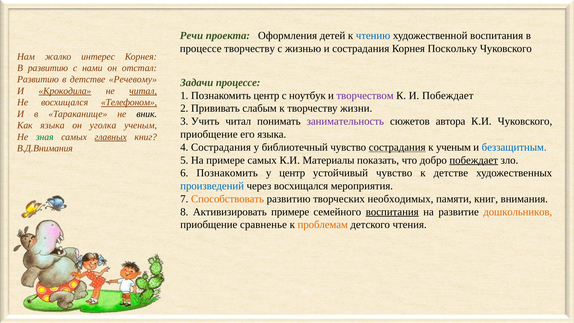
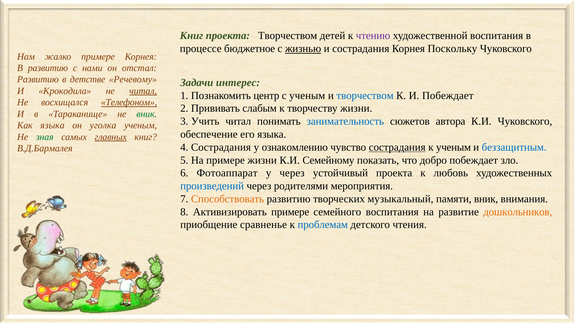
Речи: Речи -> Книг (192, 36)
проекта Оформления: Оформления -> Творчеством (288, 36)
чтению colour: blue -> purple (373, 36)
процессе творчеству: творчеству -> бюджетное (250, 49)
жизнью underline: none -> present (303, 49)
жалко интерес: интерес -> примере (98, 57)
Задачи процессе: процессе -> интерес (238, 83)
Крокодила underline: present -> none (65, 91)
с ноутбук: ноутбук -> ученым (307, 95)
творчеством colour: purple -> blue (365, 95)
вник colour: black -> green (147, 114)
занимательность colour: purple -> blue (345, 121)
приобщение: приобщение -> обеспечение (209, 134)
библиотечный: библиотечный -> ознакомлению (295, 147)
В.Д.Внимания: В.Д.Внимания -> В.Д.Бармалея (45, 148)
примере самых: самых -> жизни (262, 160)
Материалы: Материалы -> Семейному (328, 160)
побеждает underline: present -> none (474, 160)
6 Познакомить: Познакомить -> Фотоаппарат (227, 173)
у центр: центр -> через (292, 173)
устойчивый чувство: чувство -> проекта (394, 173)
к детстве: детстве -> любовь (451, 173)
через восхищался: восхищался -> родителями (301, 186)
необходимых: необходимых -> музыкальный (400, 199)
памяти книг: книг -> вник (486, 199)
воспитания underline: present -> none (392, 212)
проблемам colour: orange -> blue (323, 225)
